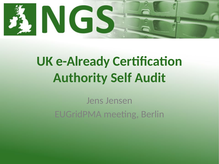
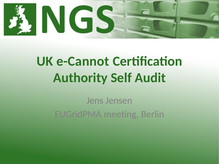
e-Already: e-Already -> e-Cannot (83, 61)
